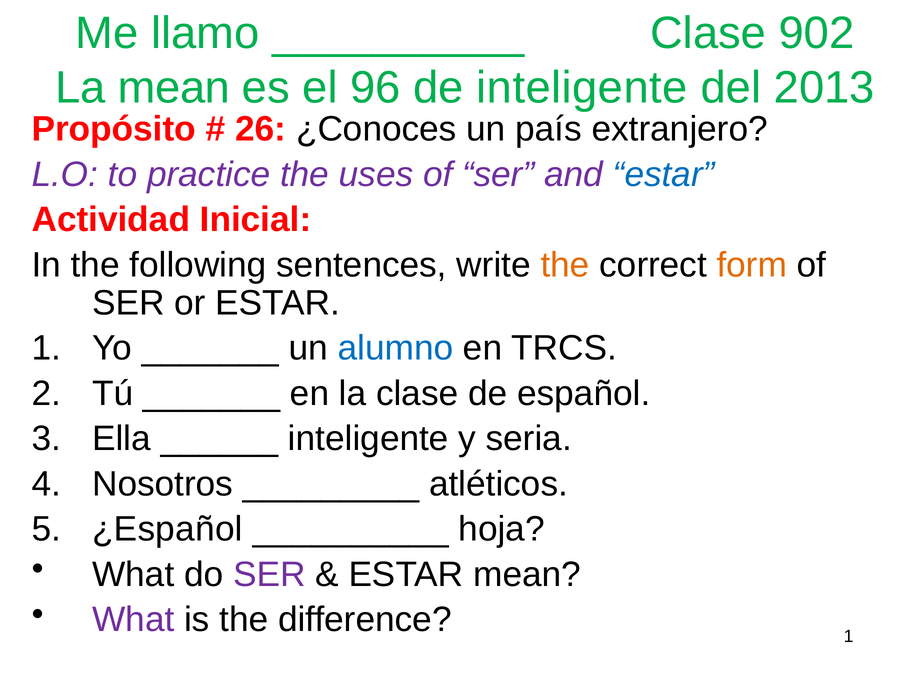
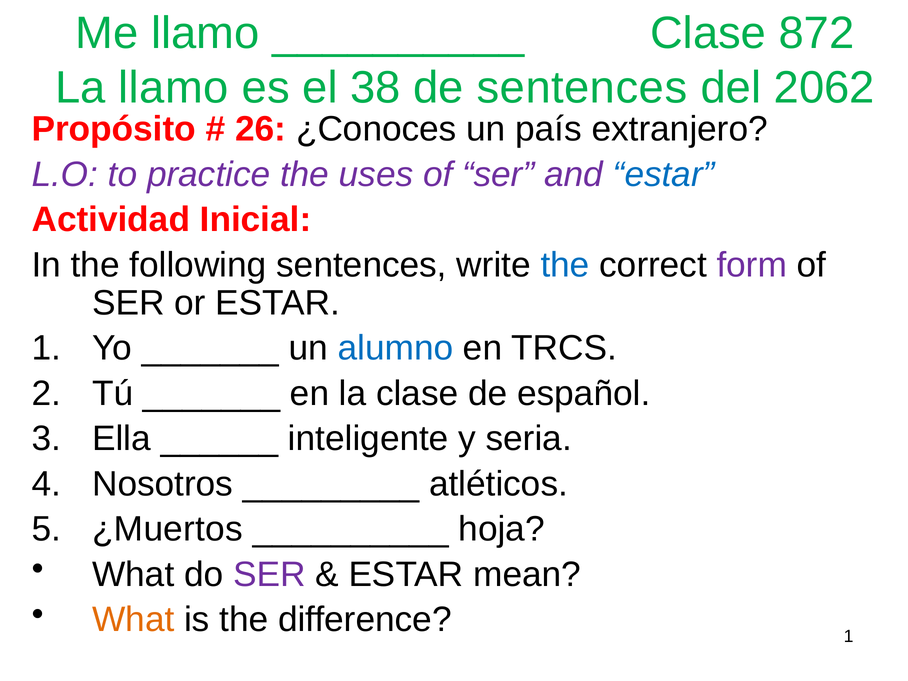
902: 902 -> 872 (817, 33)
La mean: mean -> llamo (174, 88)
96: 96 -> 38 (375, 88)
de inteligente: inteligente -> sentences (582, 88)
2013: 2013 -> 2062 (824, 88)
the colour: orange -> blue (565, 265)
form colour: orange -> purple (752, 265)
¿Español: ¿Español -> ¿Muertos (167, 529)
What colour: purple -> orange (133, 620)
